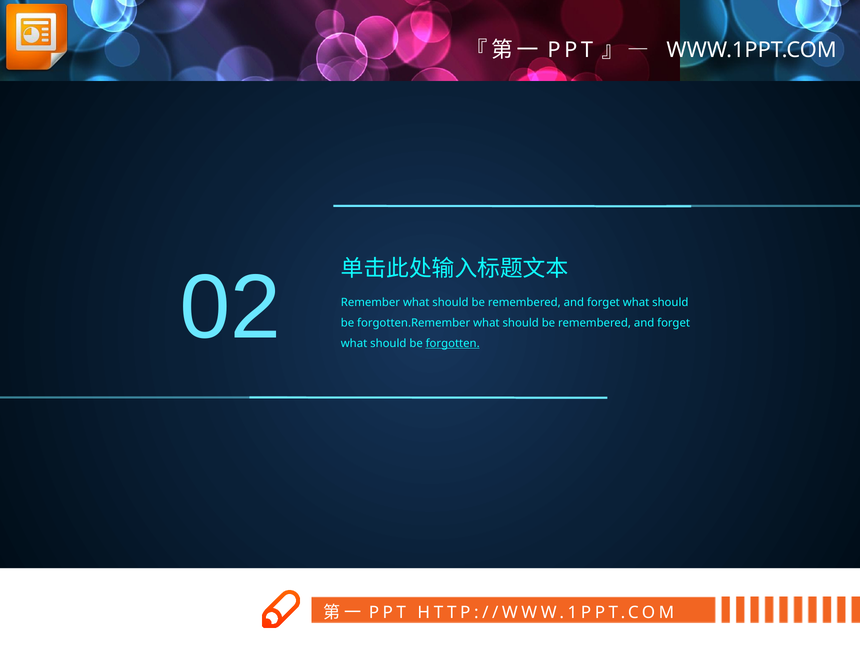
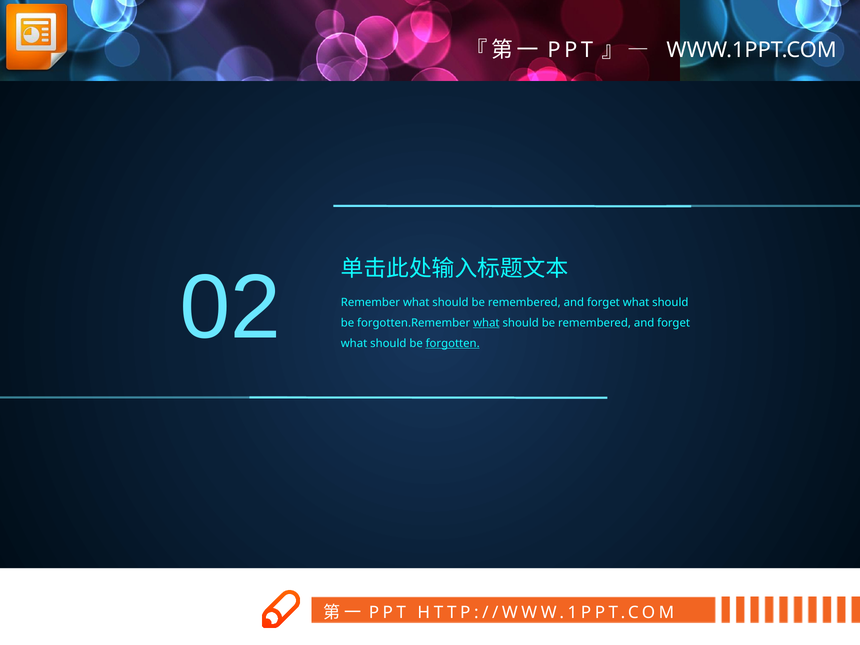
what underline: none -> present (486, 323)
